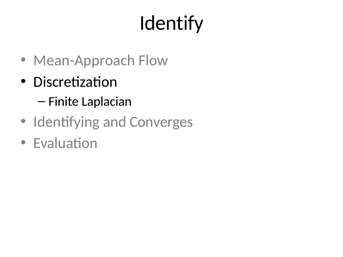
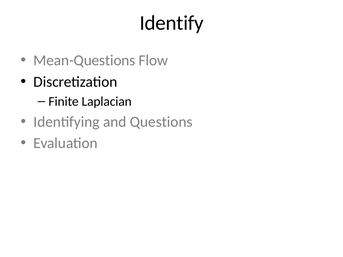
Mean-Approach: Mean-Approach -> Mean-Questions (84, 61)
Converges: Converges -> Questions (161, 122)
